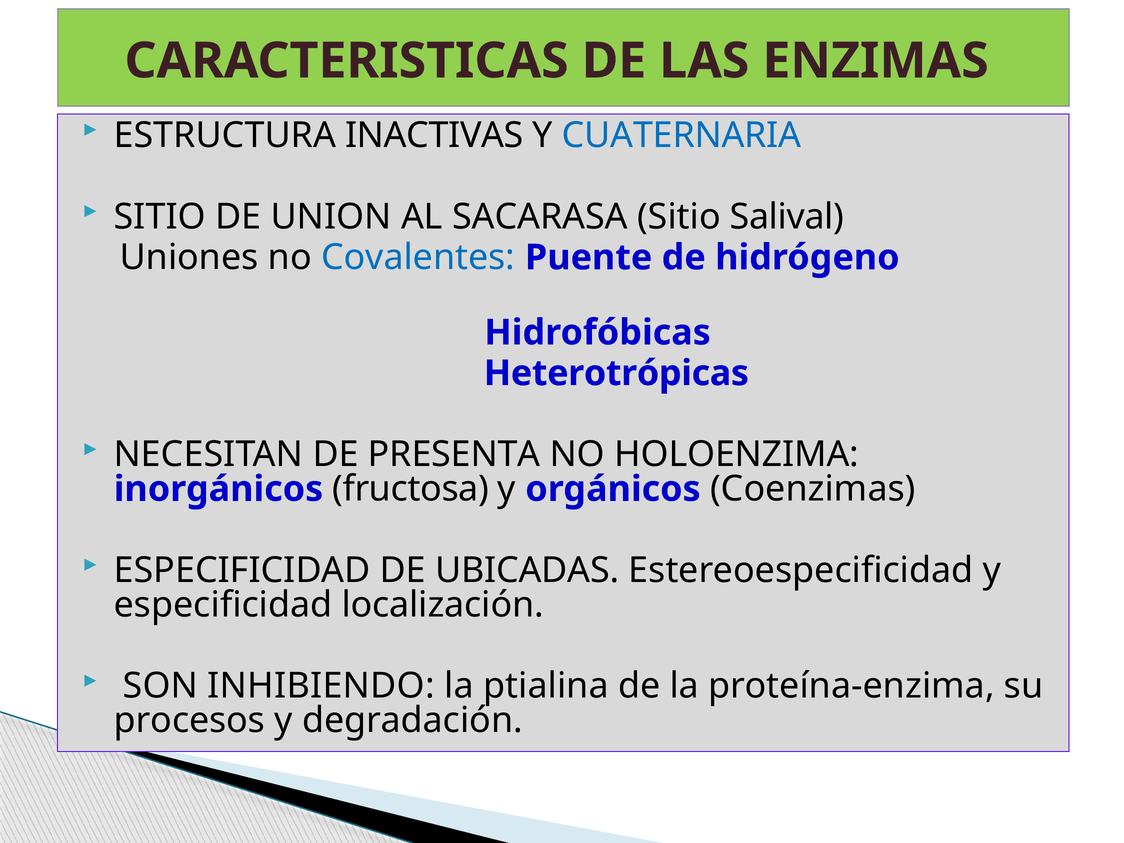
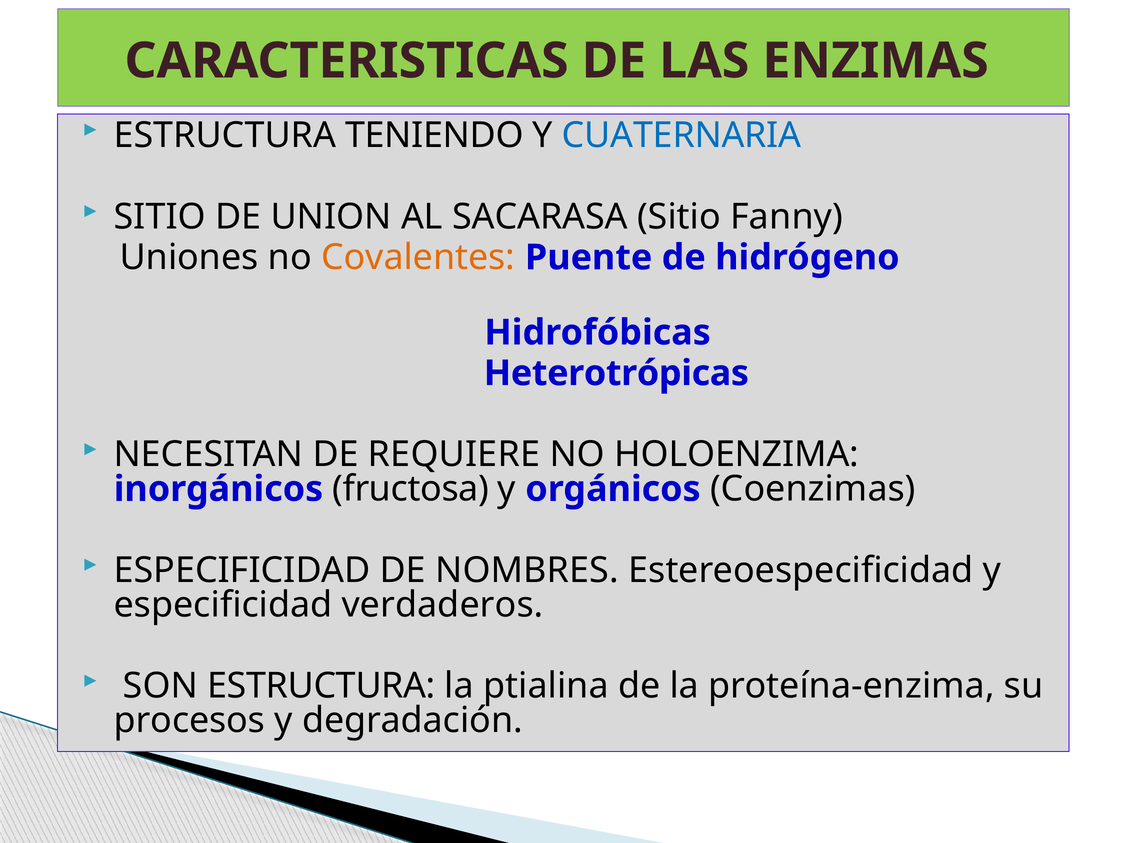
INACTIVAS: INACTIVAS -> TENIENDO (434, 136)
Salival: Salival -> Fanny (787, 217)
Covalentes colour: blue -> orange (418, 258)
PRESENTA: PRESENTA -> REQUIERE (454, 455)
UBICADAS: UBICADAS -> NOMBRES (527, 570)
localización: localización -> verdaderos (443, 605)
SON INHIBIENDO: INHIBIENDO -> ESTRUCTURA (321, 686)
